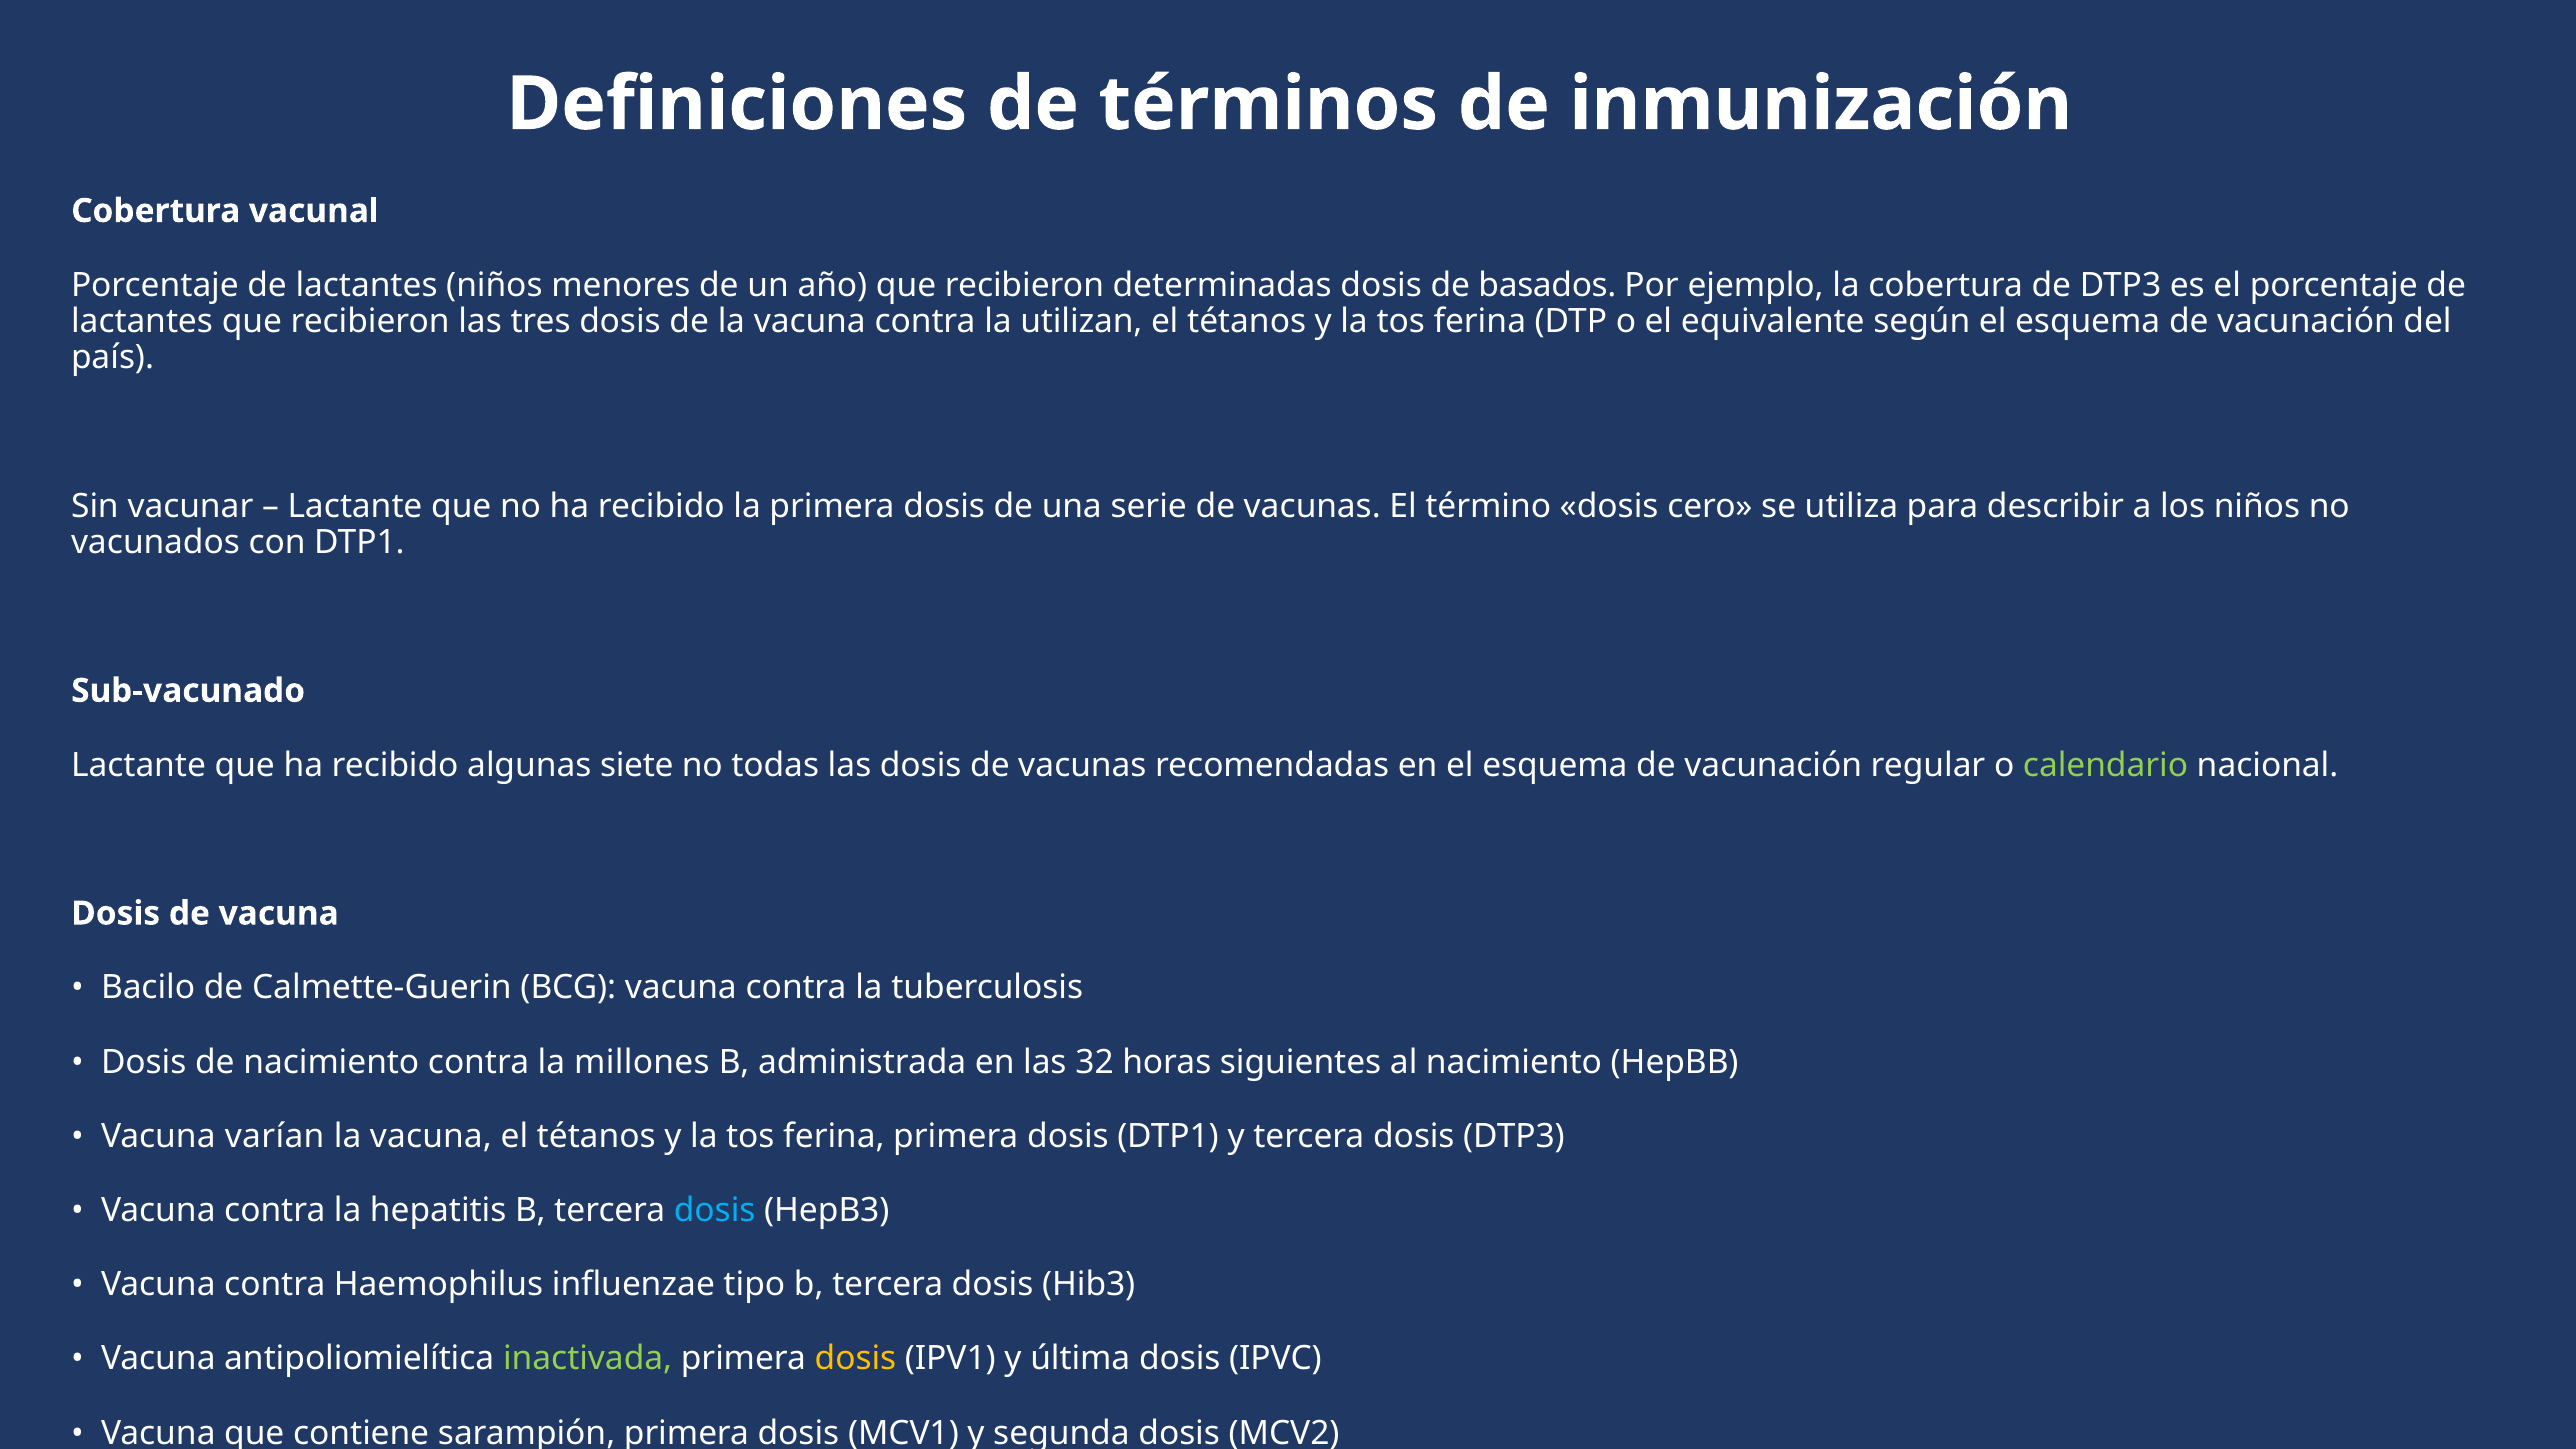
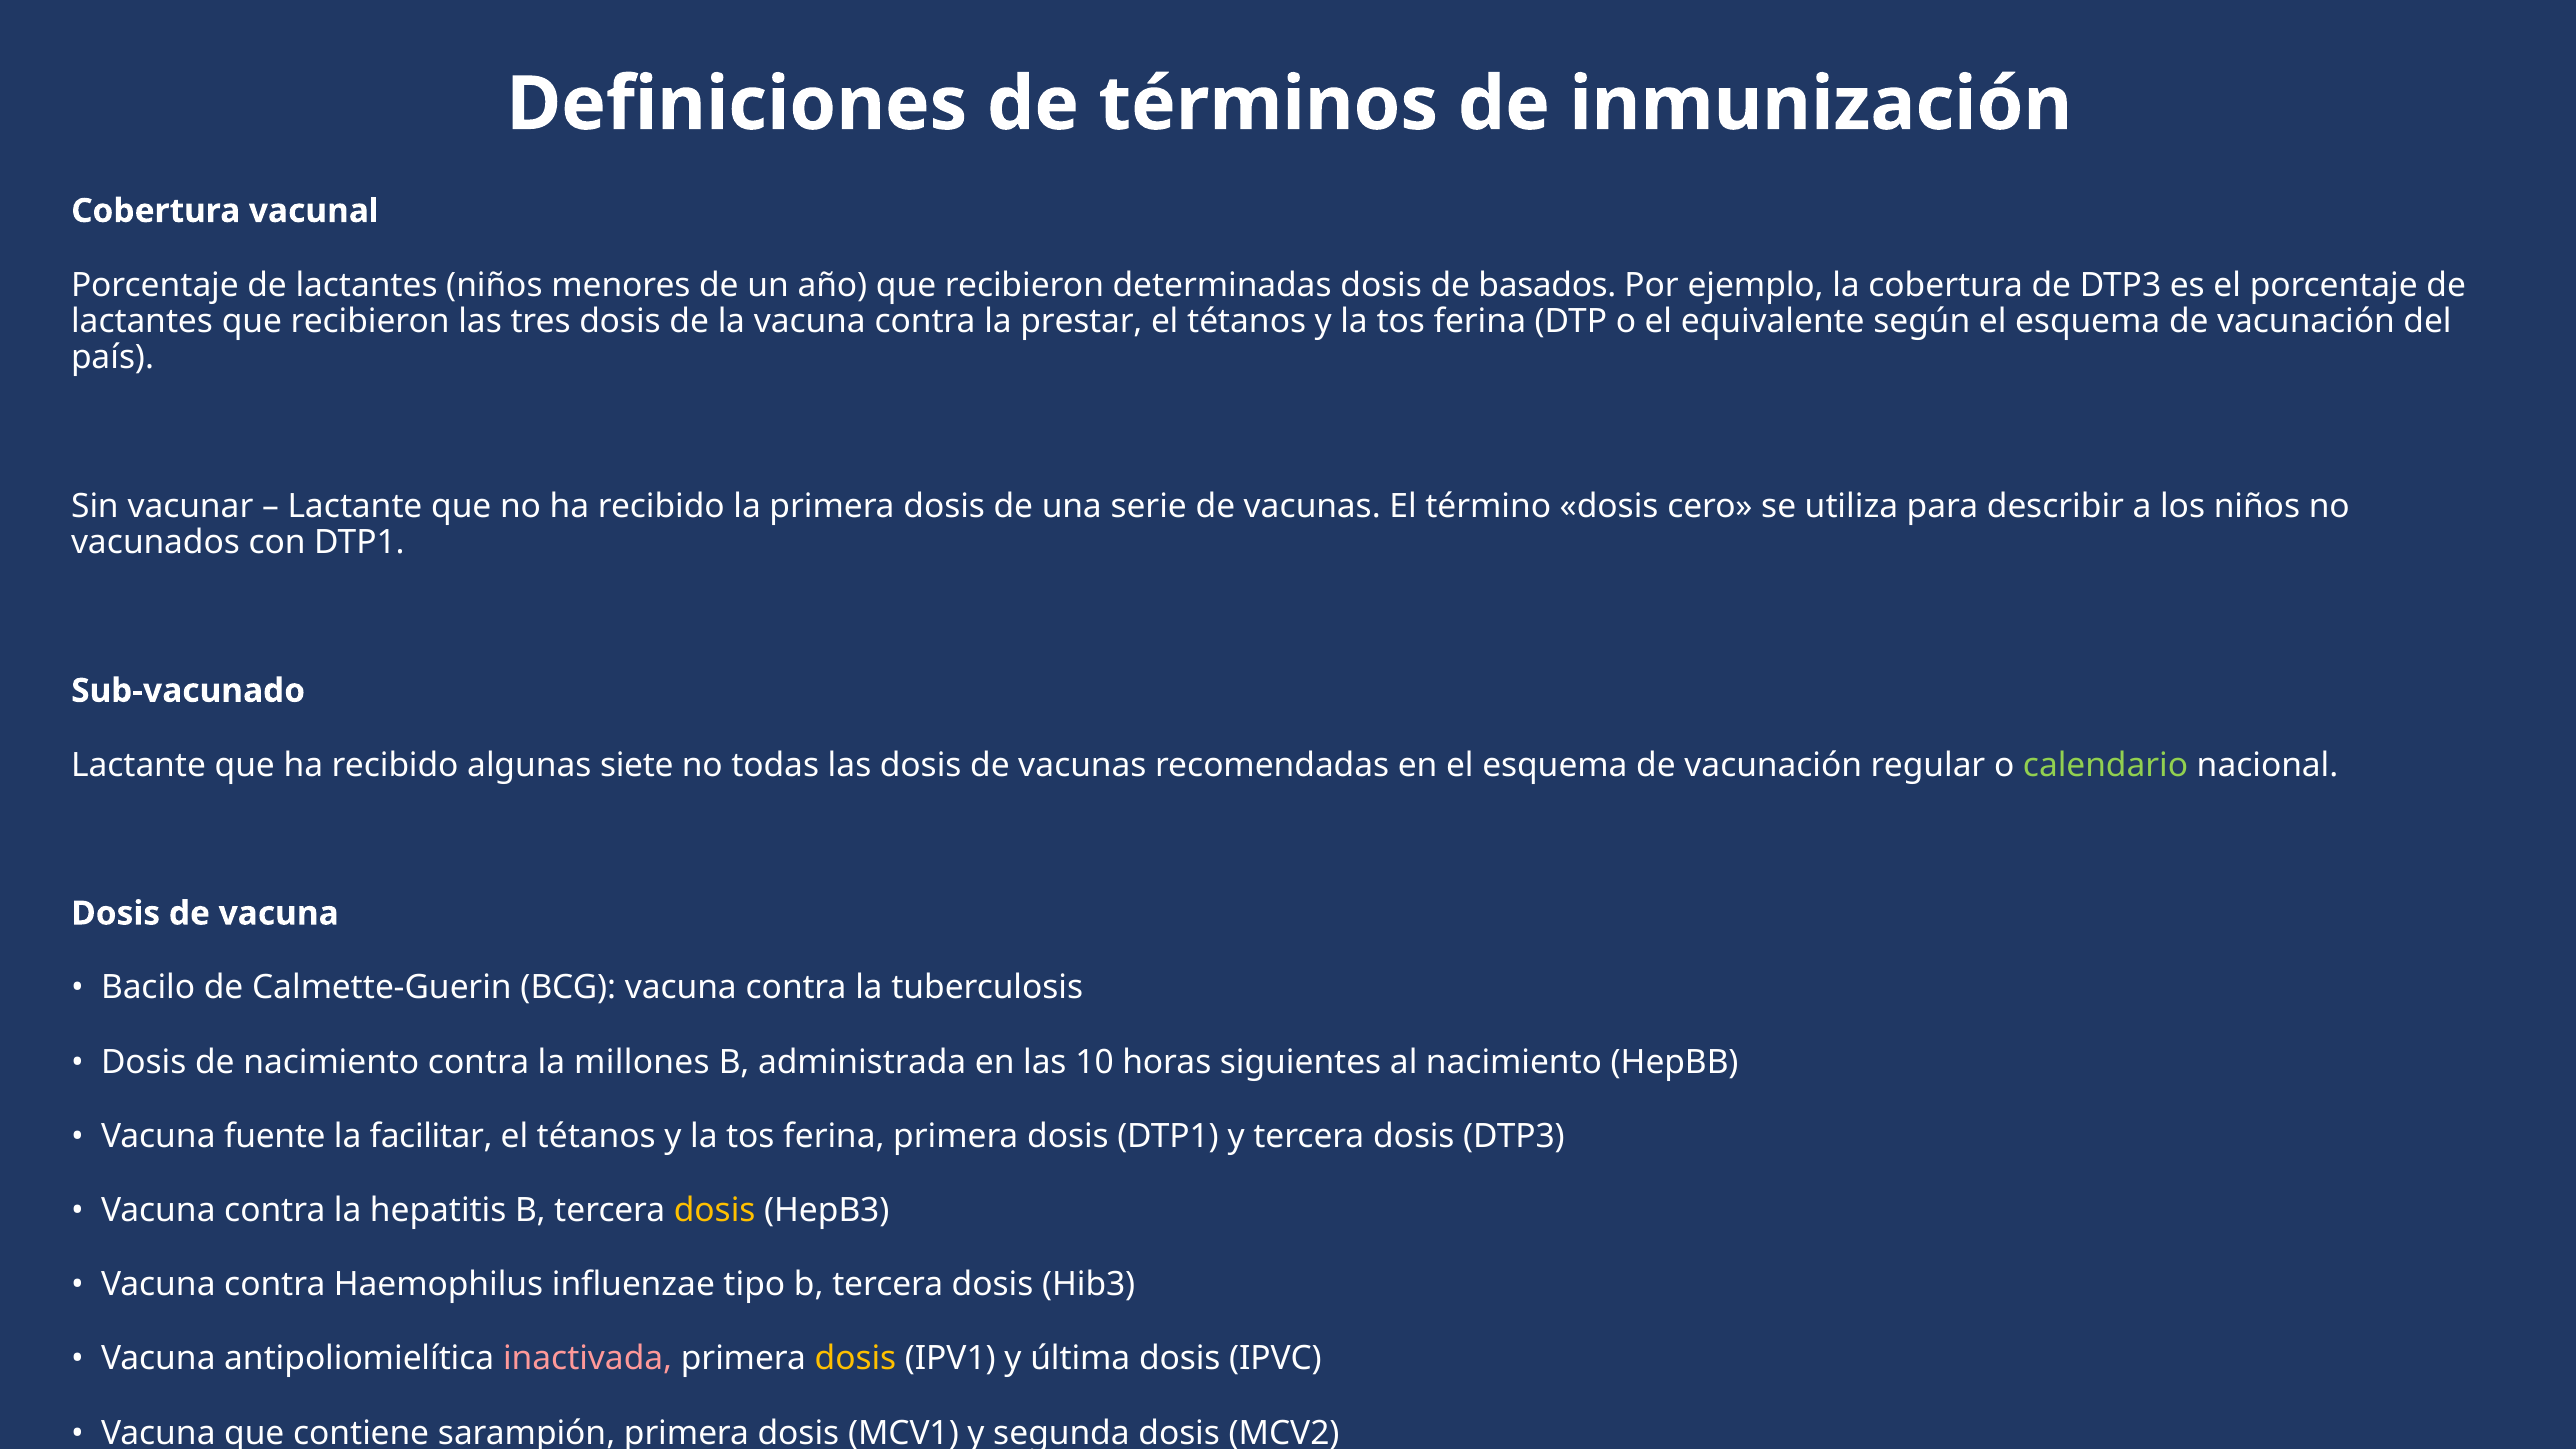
utilizan: utilizan -> prestar (1081, 321)
32: 32 -> 10 (1094, 1062)
varían: varían -> fuente (275, 1136)
vacuna: vacuna -> facilitar (431, 1136)
dosis colour: light blue -> yellow (715, 1210)
inactivada colour: light green -> pink (588, 1359)
